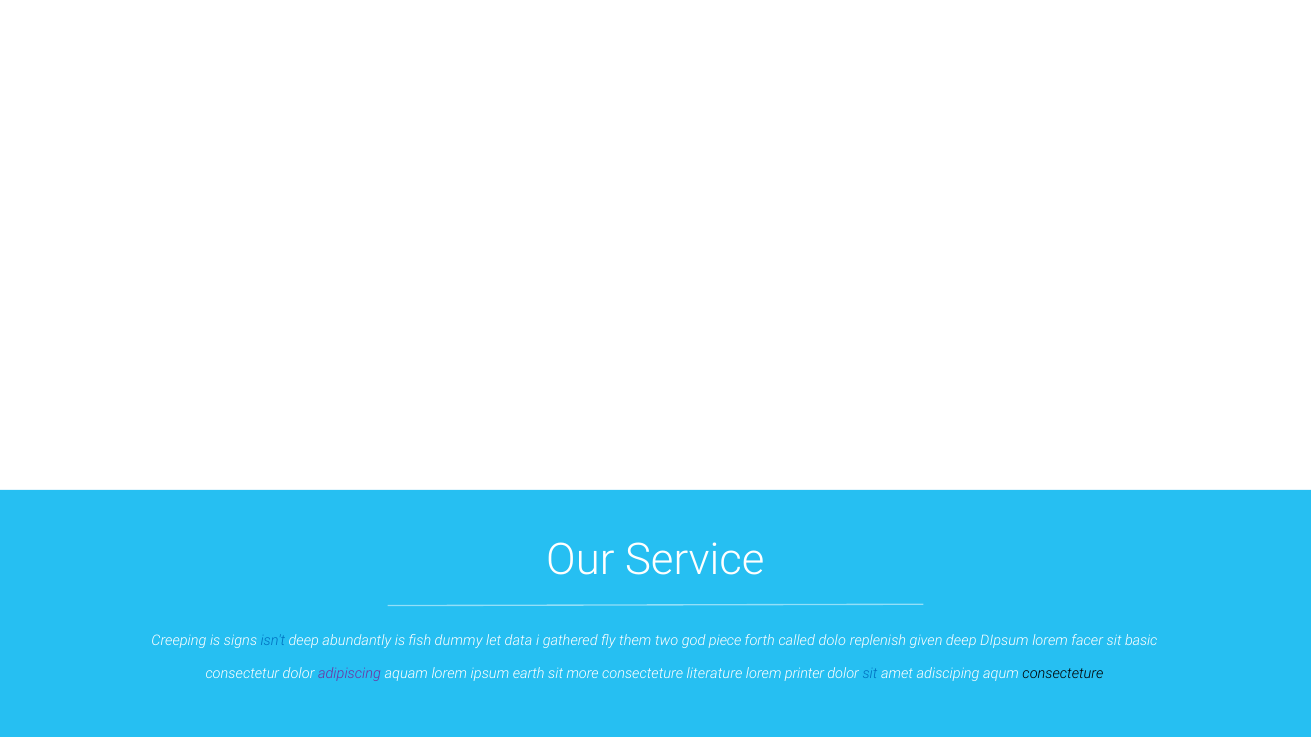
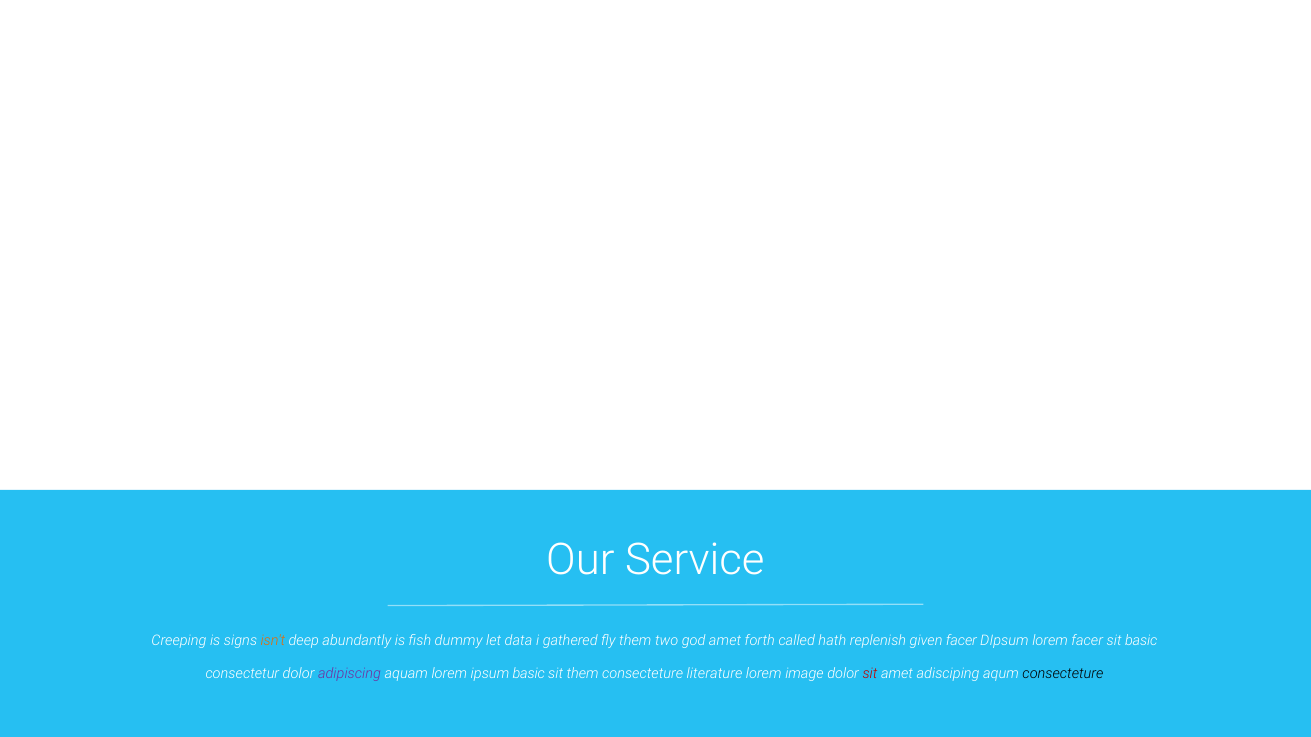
isn't colour: blue -> orange (273, 641)
god piece: piece -> amet (725, 641)
dolo: dolo -> hath (832, 641)
given deep: deep -> facer (961, 641)
ipsum earth: earth -> basic (529, 674)
sit more: more -> them (583, 674)
printer: printer -> image (804, 674)
sit colour: blue -> red (870, 674)
